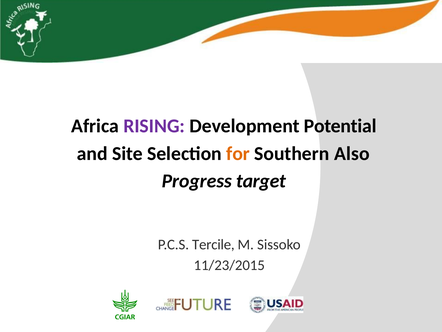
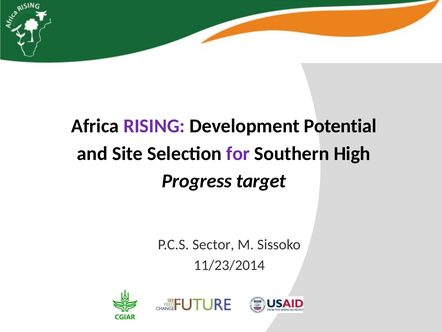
for colour: orange -> purple (238, 153)
Also: Also -> High (352, 153)
Tercile: Tercile -> Sector (213, 244)
11/23/2015: 11/23/2015 -> 11/23/2014 (229, 265)
